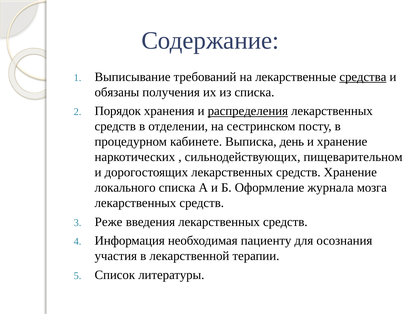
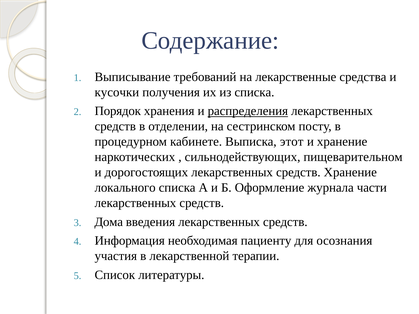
средства underline: present -> none (363, 77)
обязаны: обязаны -> кусочки (117, 92)
день: день -> этот (292, 142)
мозга: мозга -> части (372, 188)
Реже: Реже -> Дома (109, 222)
